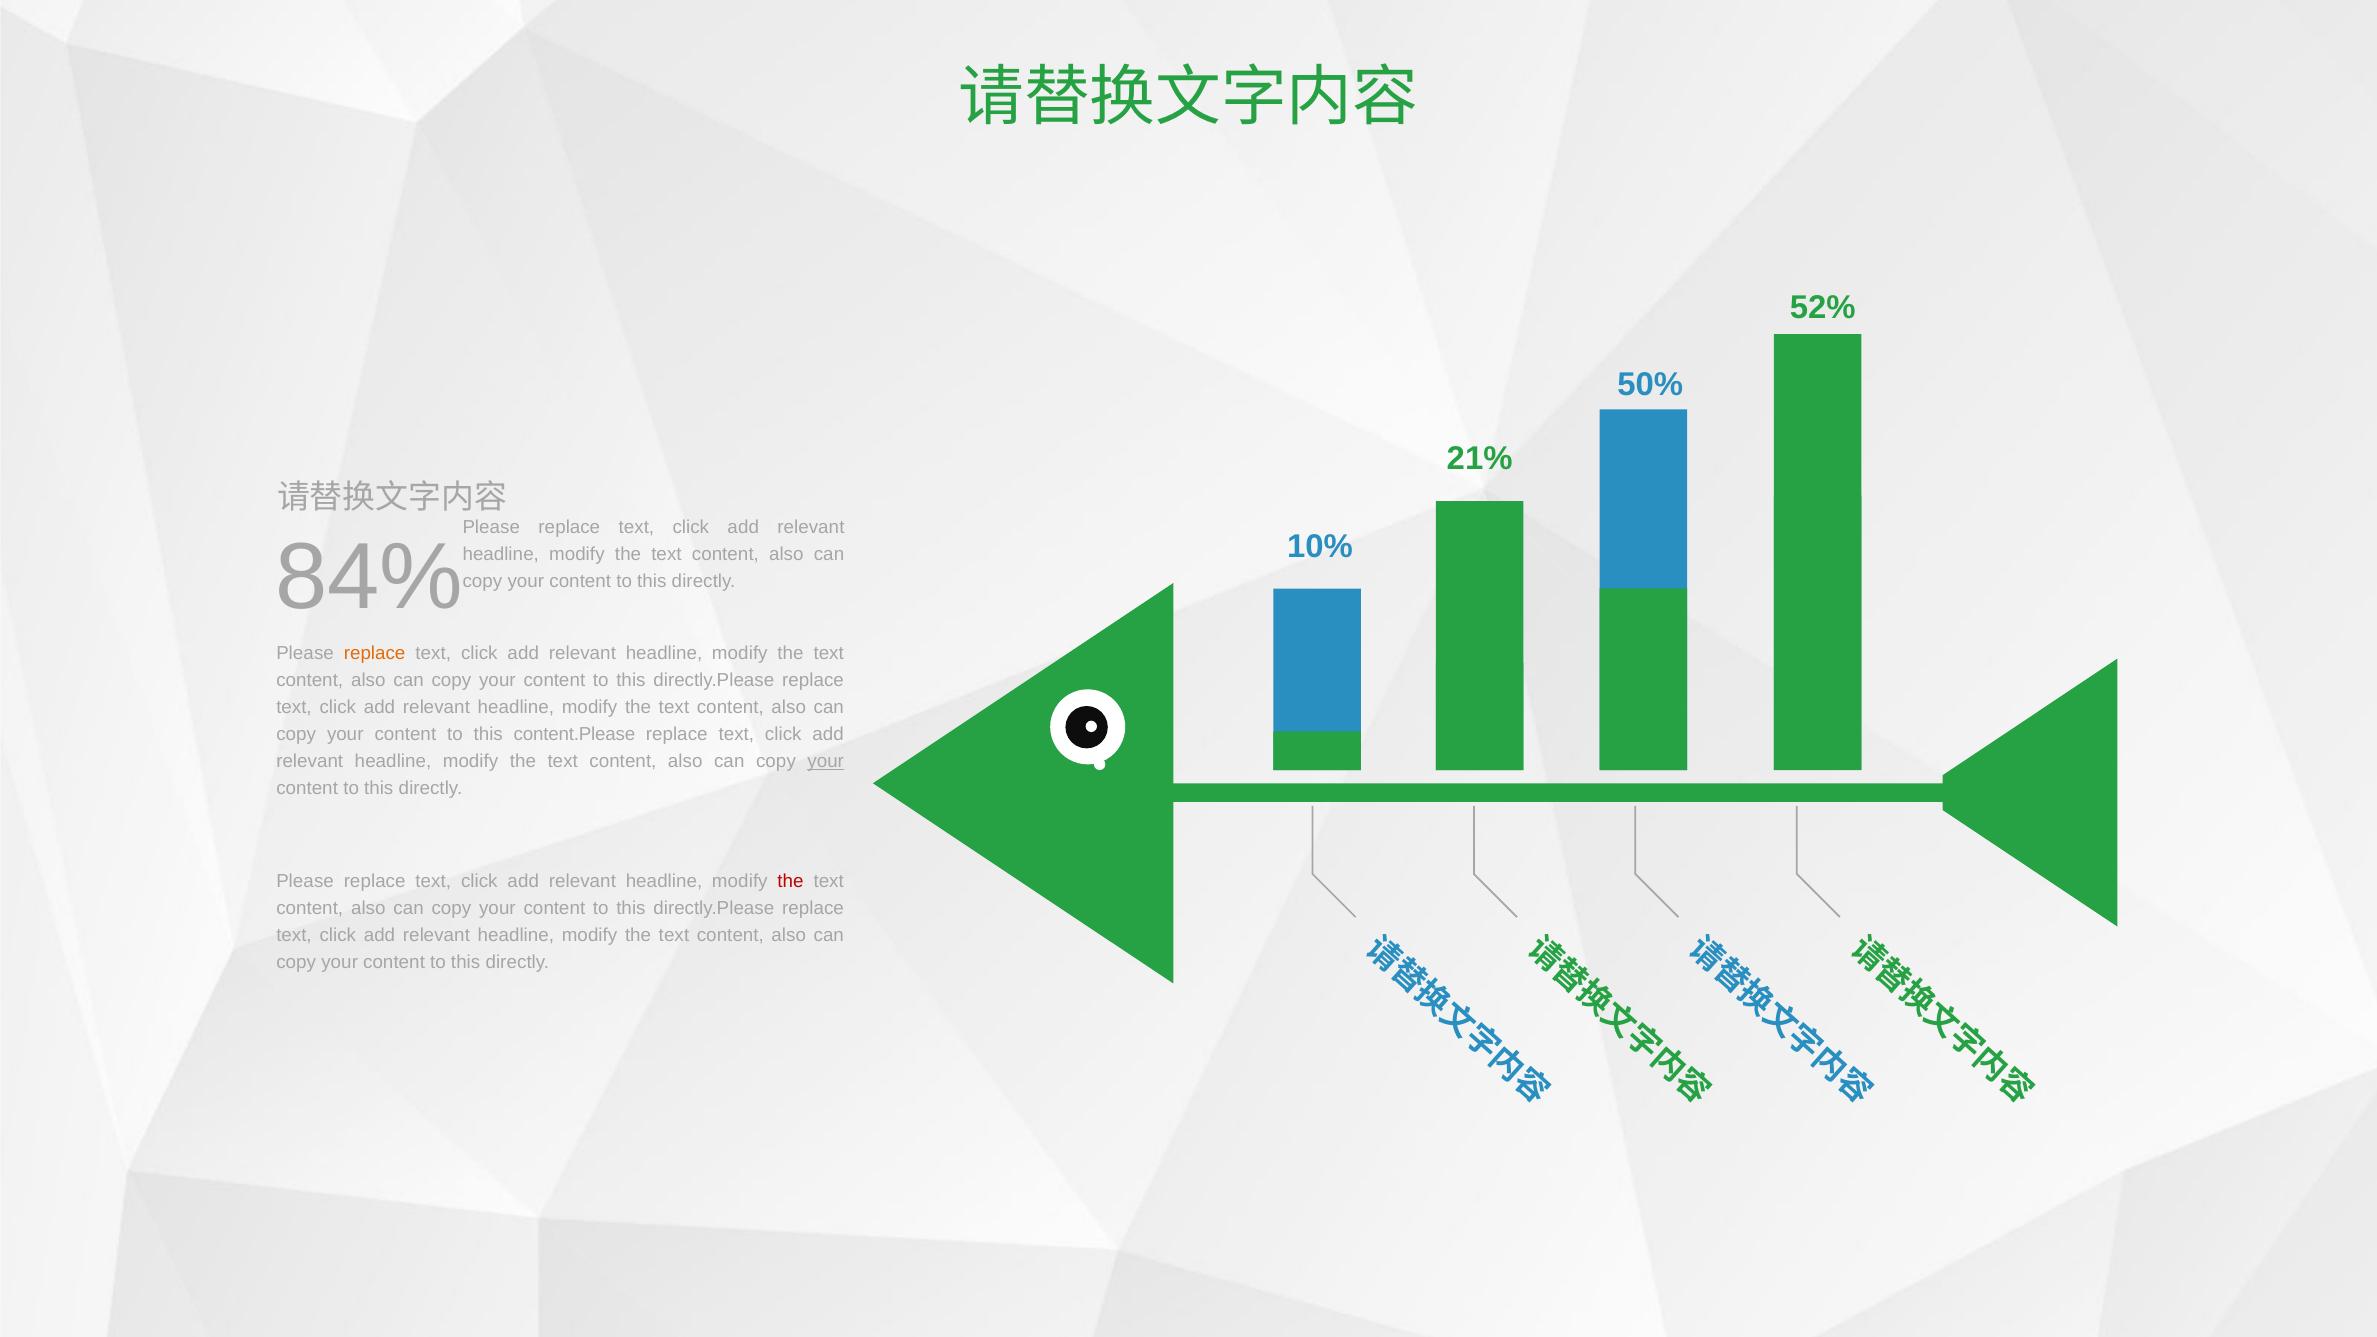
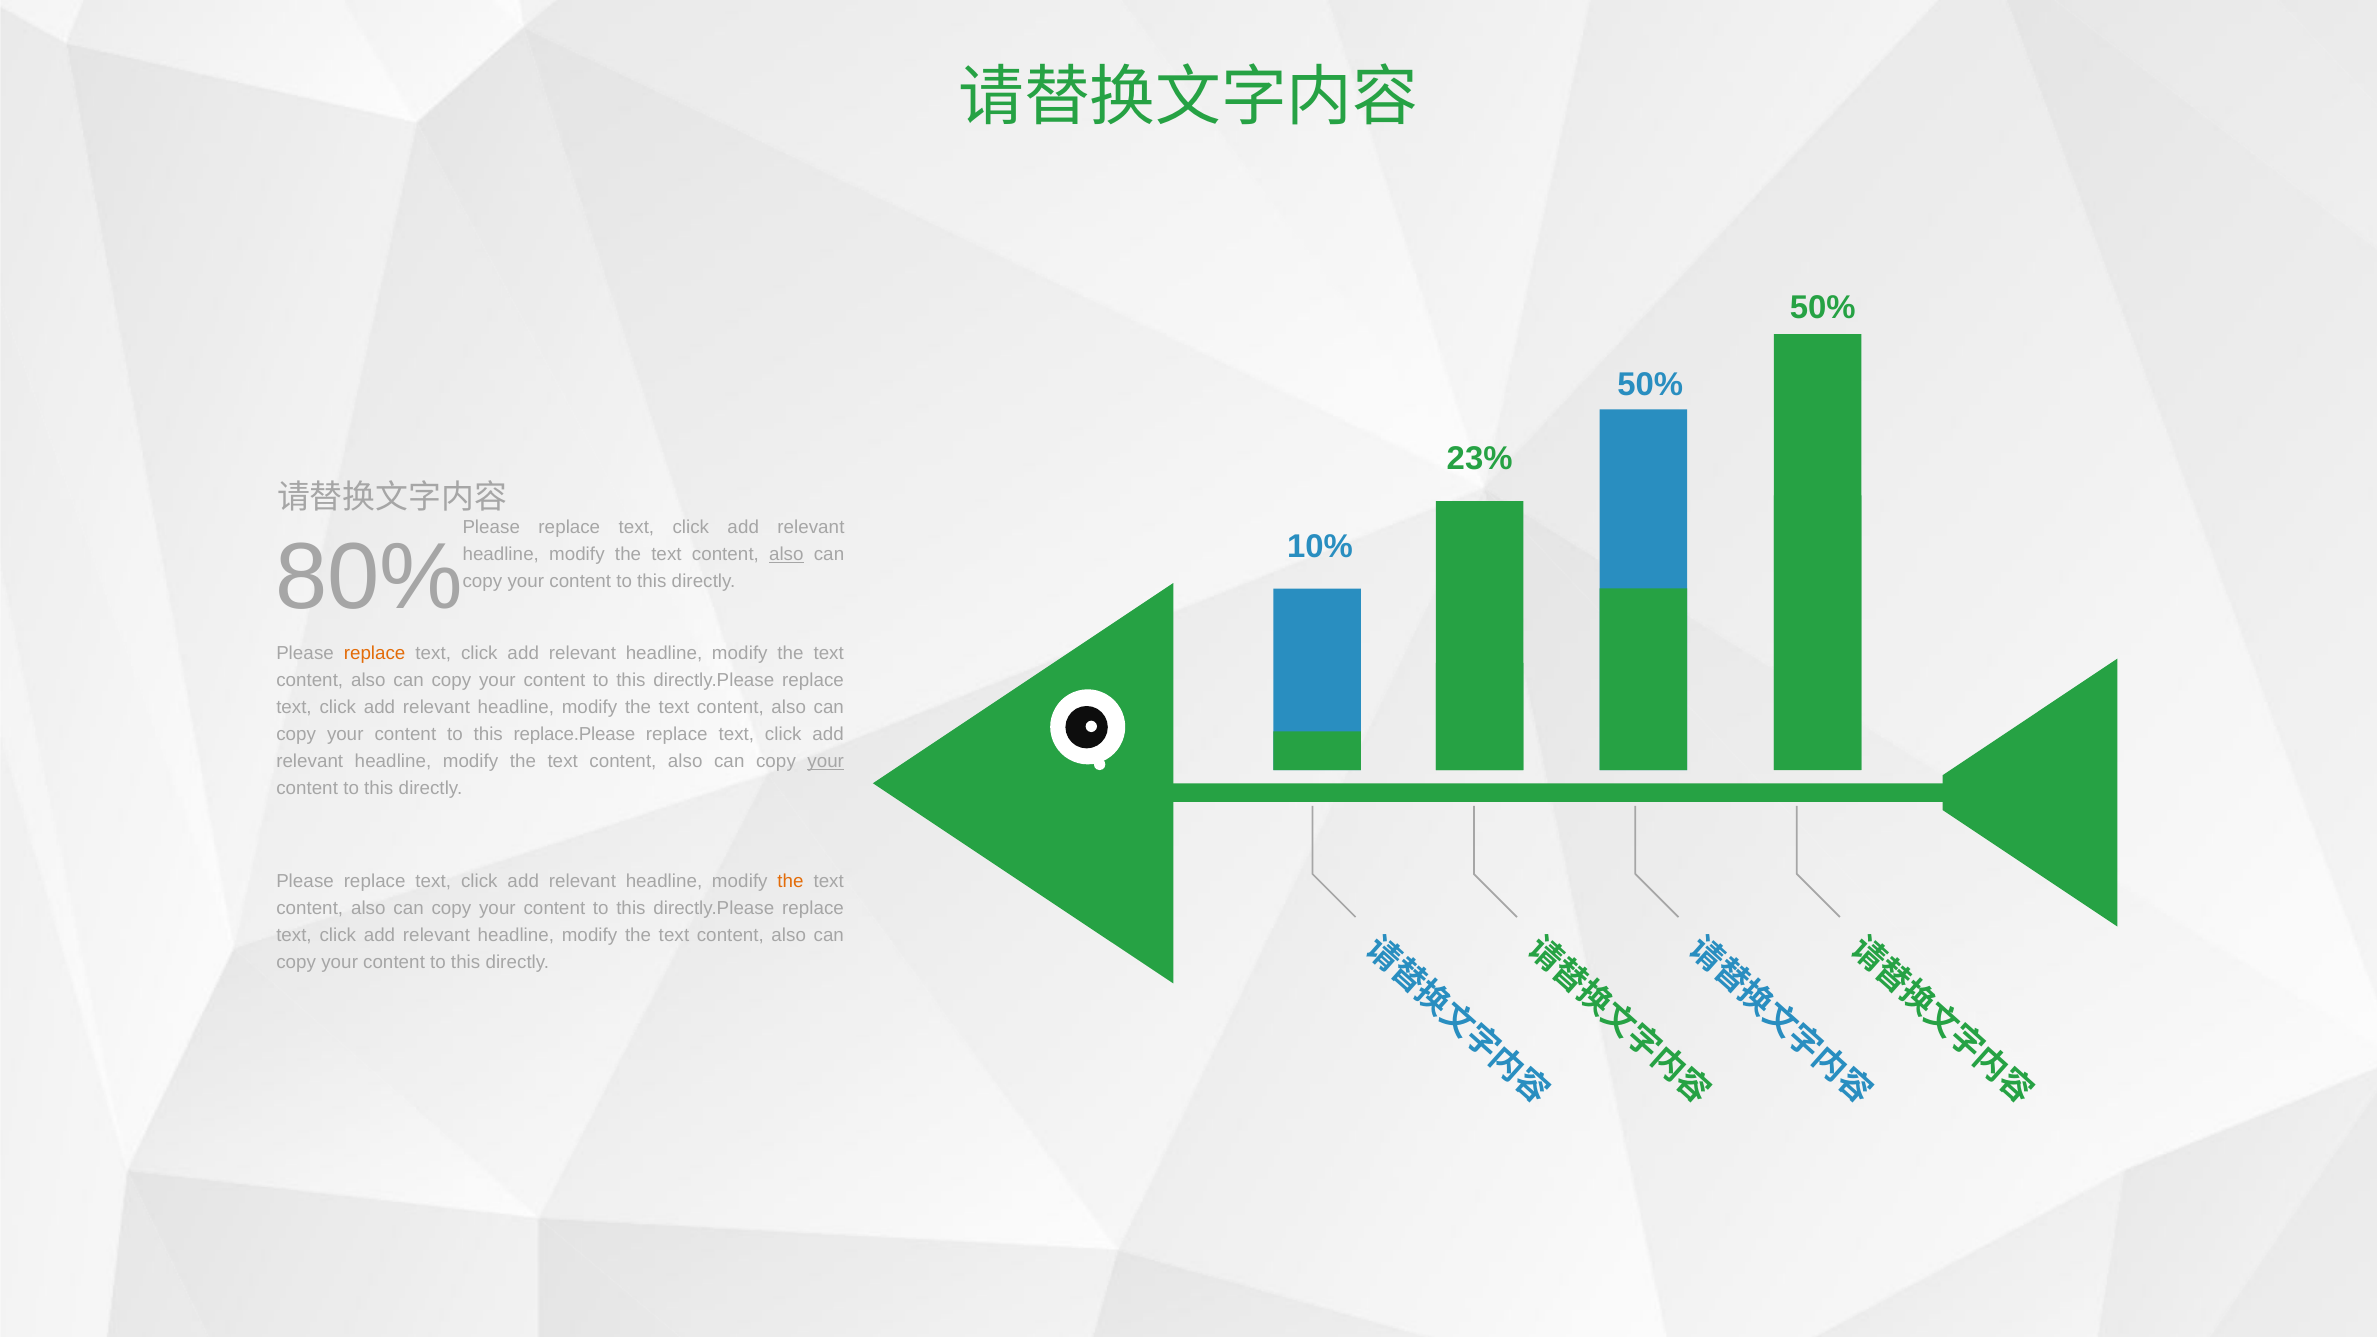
52%: 52% -> 50% (1823, 307)
21%: 21% -> 23% (1480, 459)
84%: 84% -> 80% (369, 578)
also underline: none -> present (786, 554)
content.Please: content.Please -> replace.Please (574, 734)
the colour: red -> orange (790, 881)
